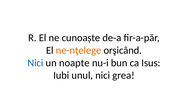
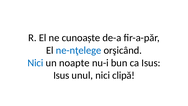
ne-nţelege colour: orange -> blue (79, 50)
Iubi: Iubi -> Isus (61, 75)
grea: grea -> clipă (124, 75)
